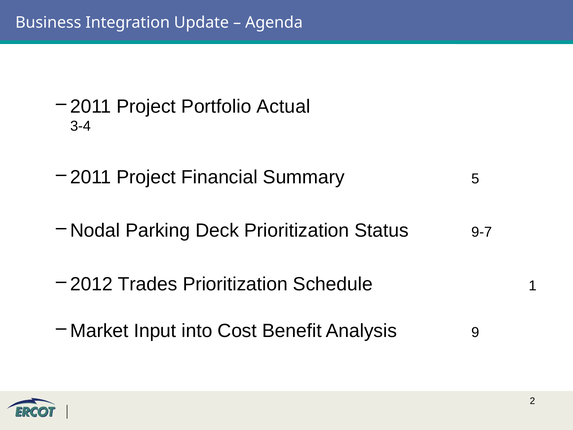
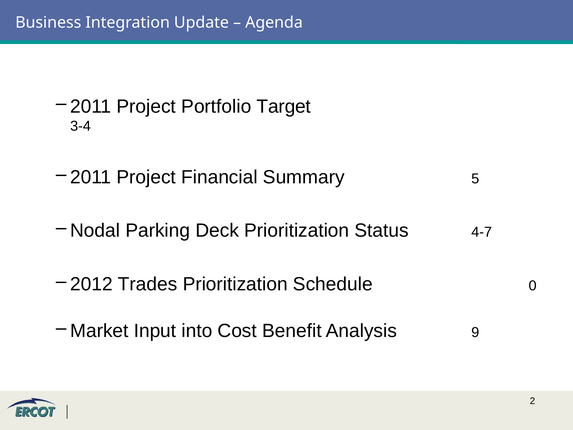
Actual: Actual -> Target (284, 106)
9-7: 9-7 -> 4-7 (482, 232)
1: 1 -> 0 (533, 286)
